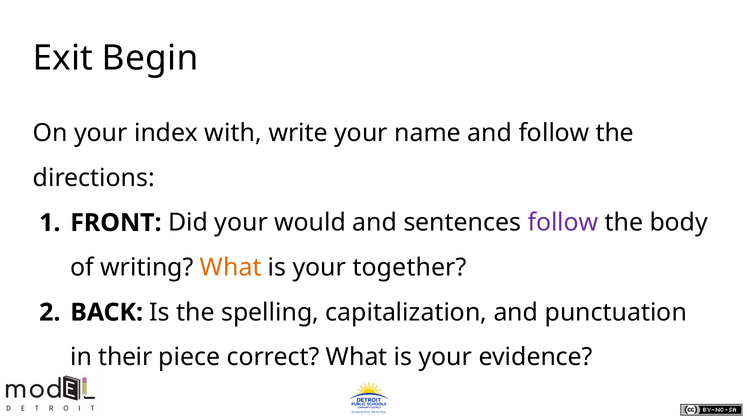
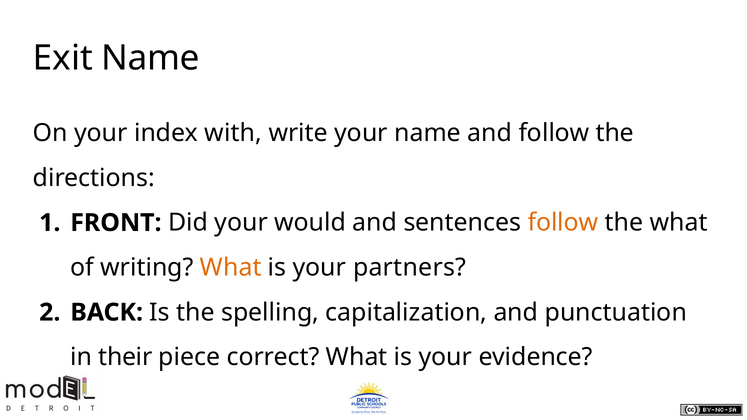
Exit Begin: Begin -> Name (151, 58)
follow colour: purple -> orange (563, 223)
the body: body -> what (679, 223)
together: together -> partners (410, 268)
